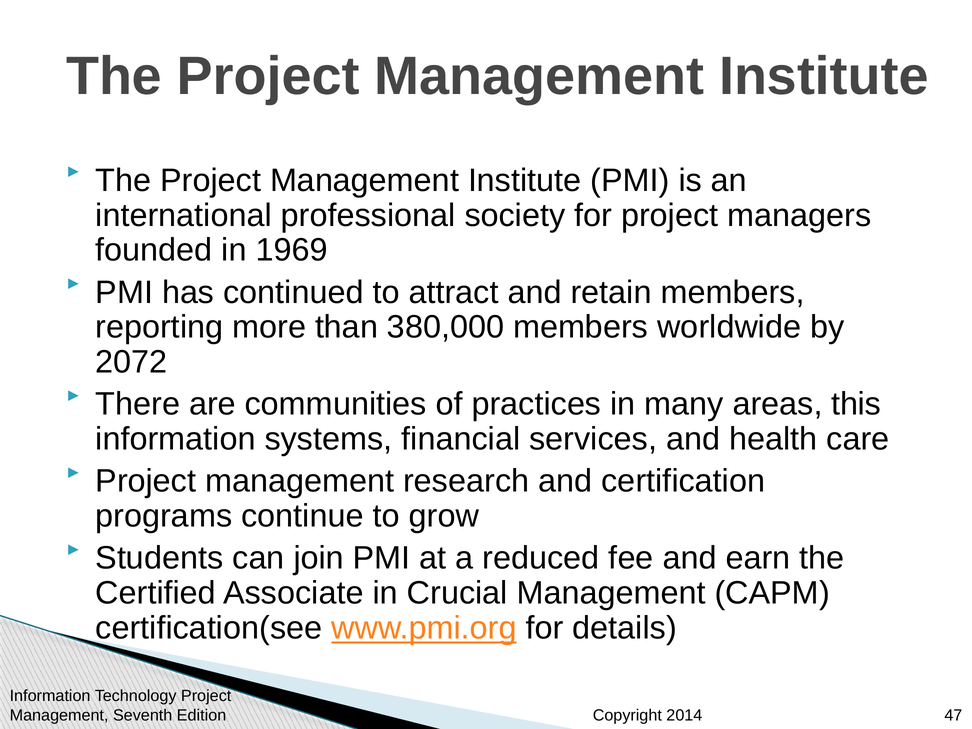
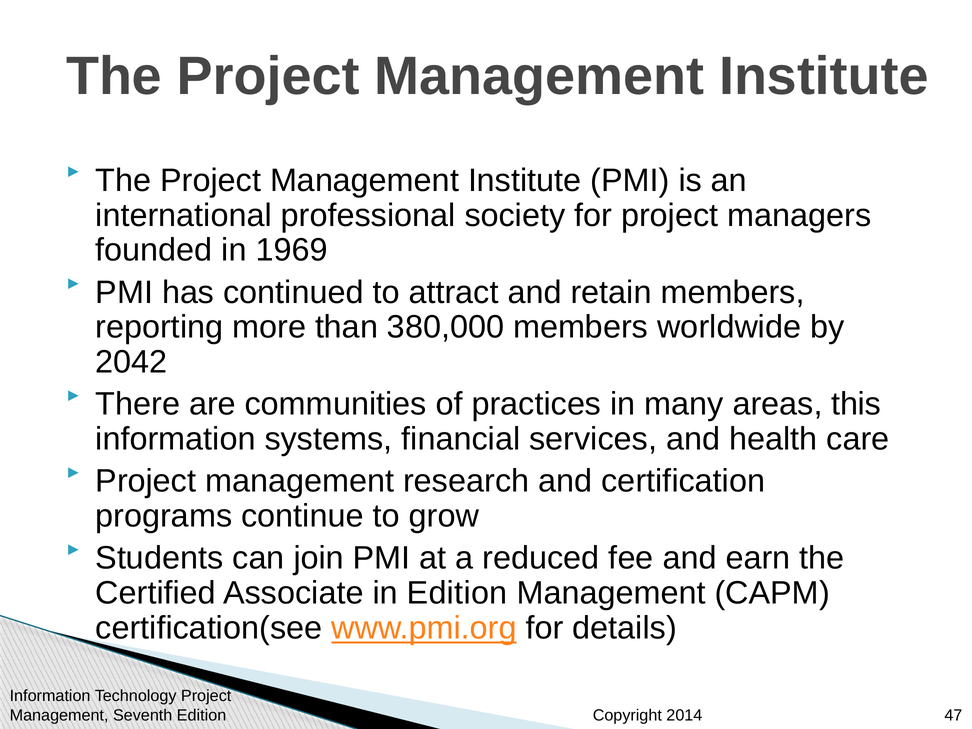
2072: 2072 -> 2042 (131, 362)
in Crucial: Crucial -> Edition (457, 593)
